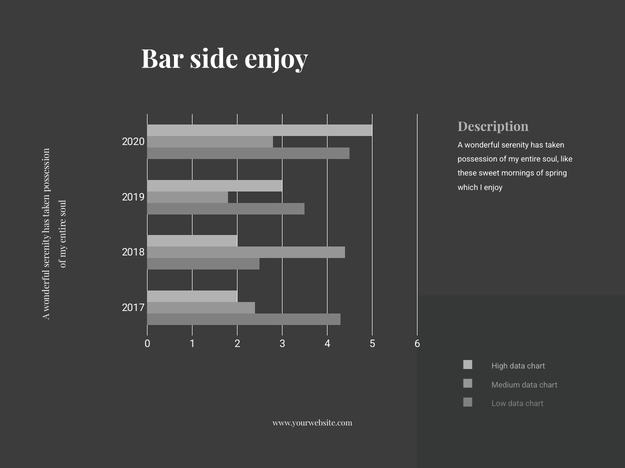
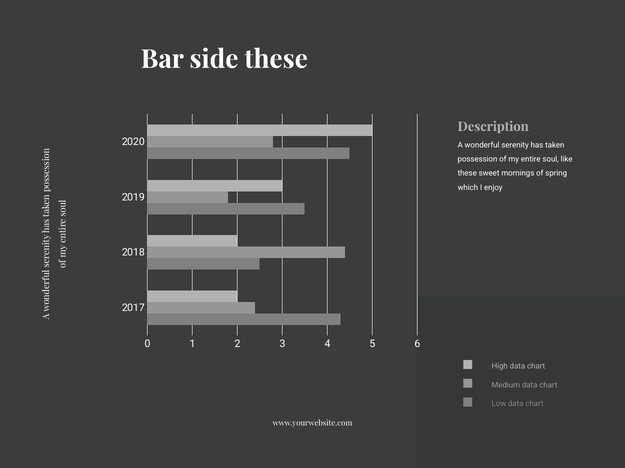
side enjoy: enjoy -> these (276, 59)
